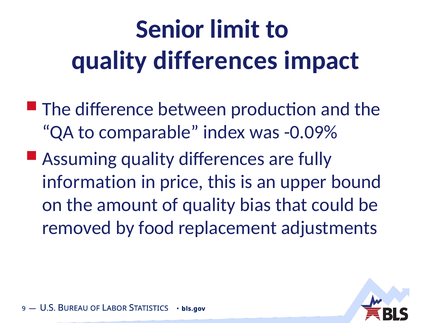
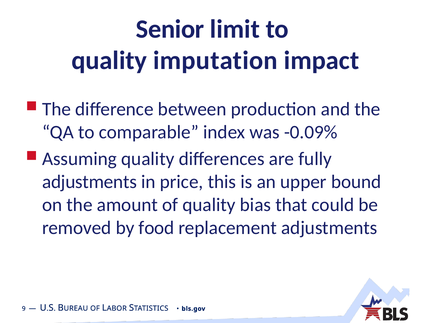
differences: differences -> imputation (215, 61)
information: information -> adjustments (89, 182)
